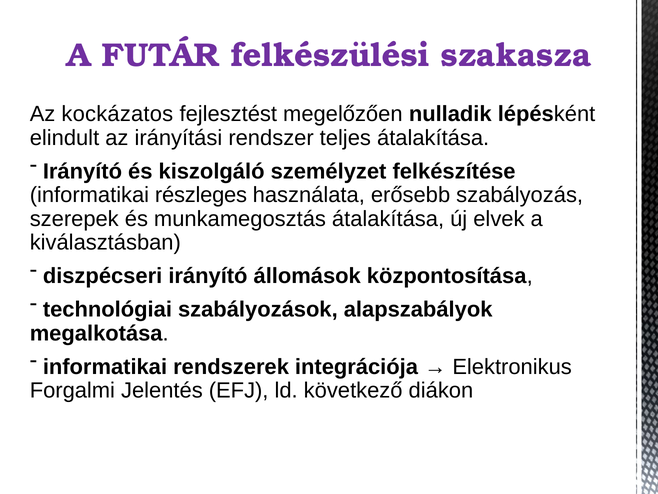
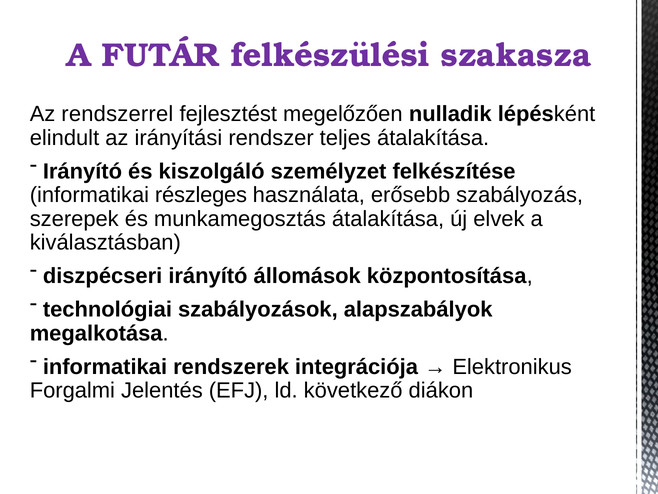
kockázatos: kockázatos -> rendszerrel (117, 114)
